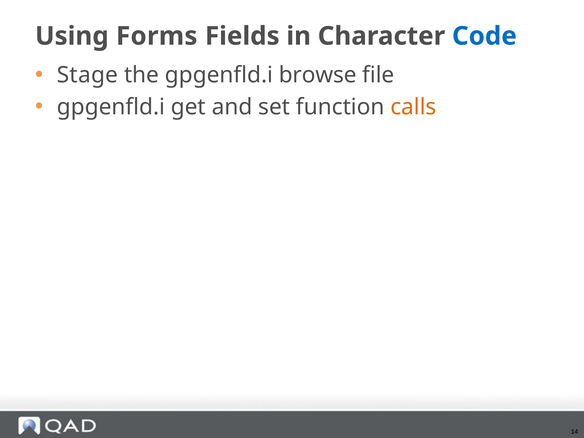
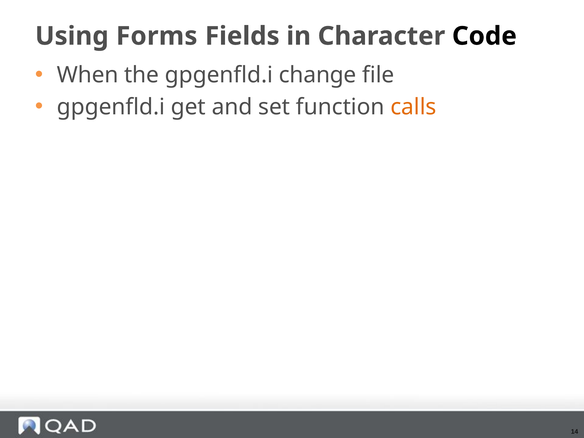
Code colour: blue -> black (484, 36)
Stage: Stage -> When (88, 75)
browse: browse -> change (318, 75)
